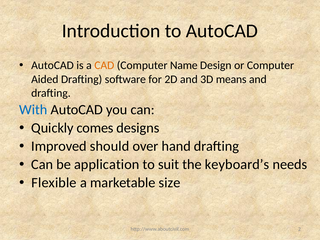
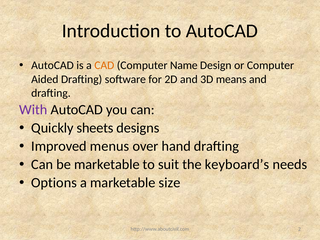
With colour: blue -> purple (33, 110)
comes: comes -> sheets (95, 128)
should: should -> menus (110, 146)
be application: application -> marketable (107, 164)
Flexible: Flexible -> Options (54, 183)
